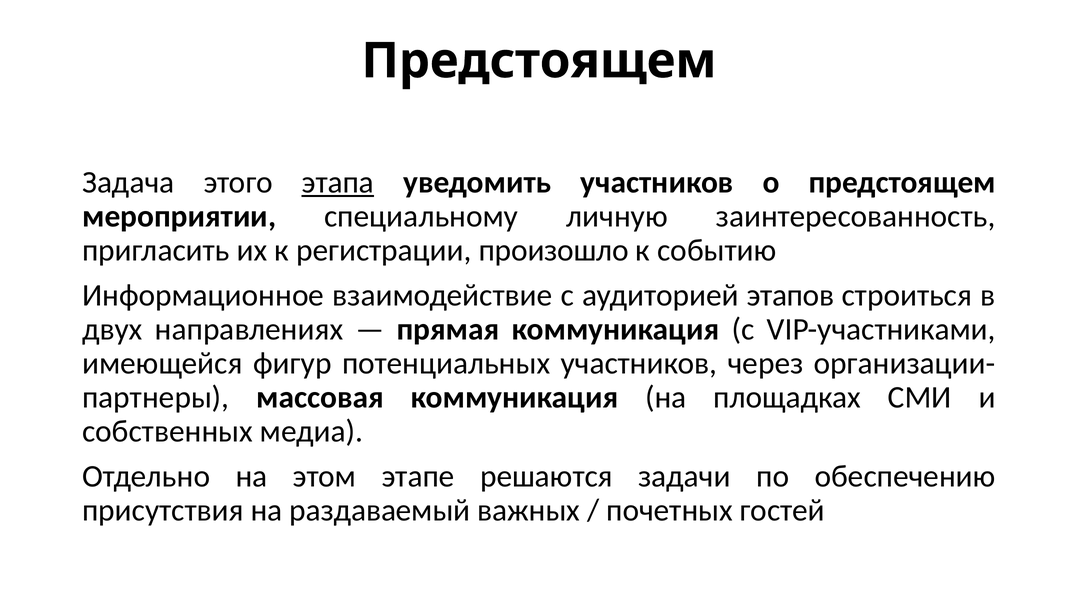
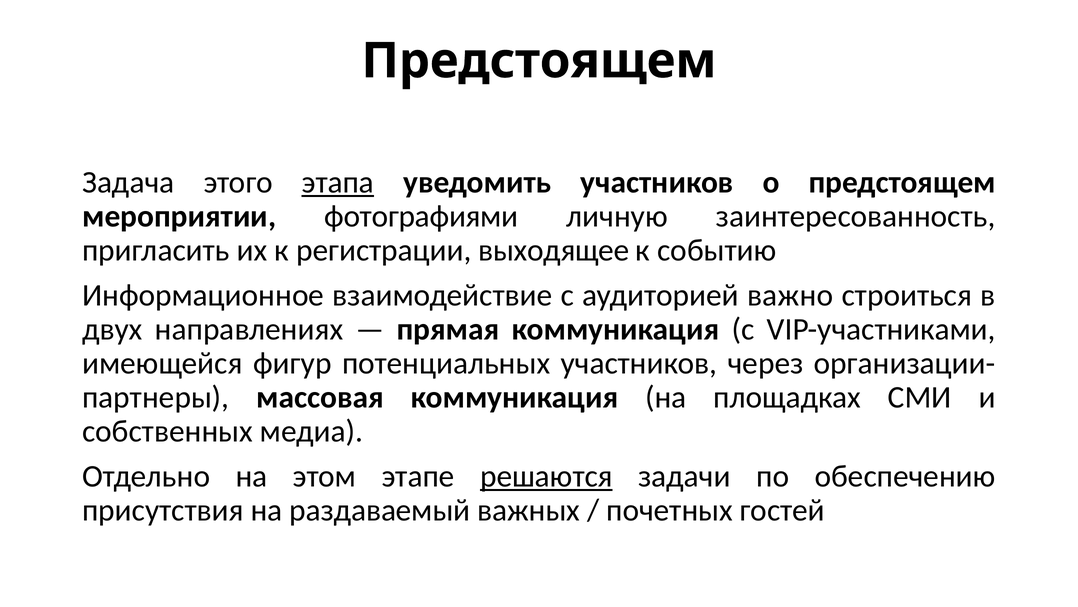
специальному: специальному -> фотографиями (421, 216)
произошло: произошло -> выходящее (554, 250)
этапов: этапов -> важно (790, 295)
решаются underline: none -> present (546, 476)
